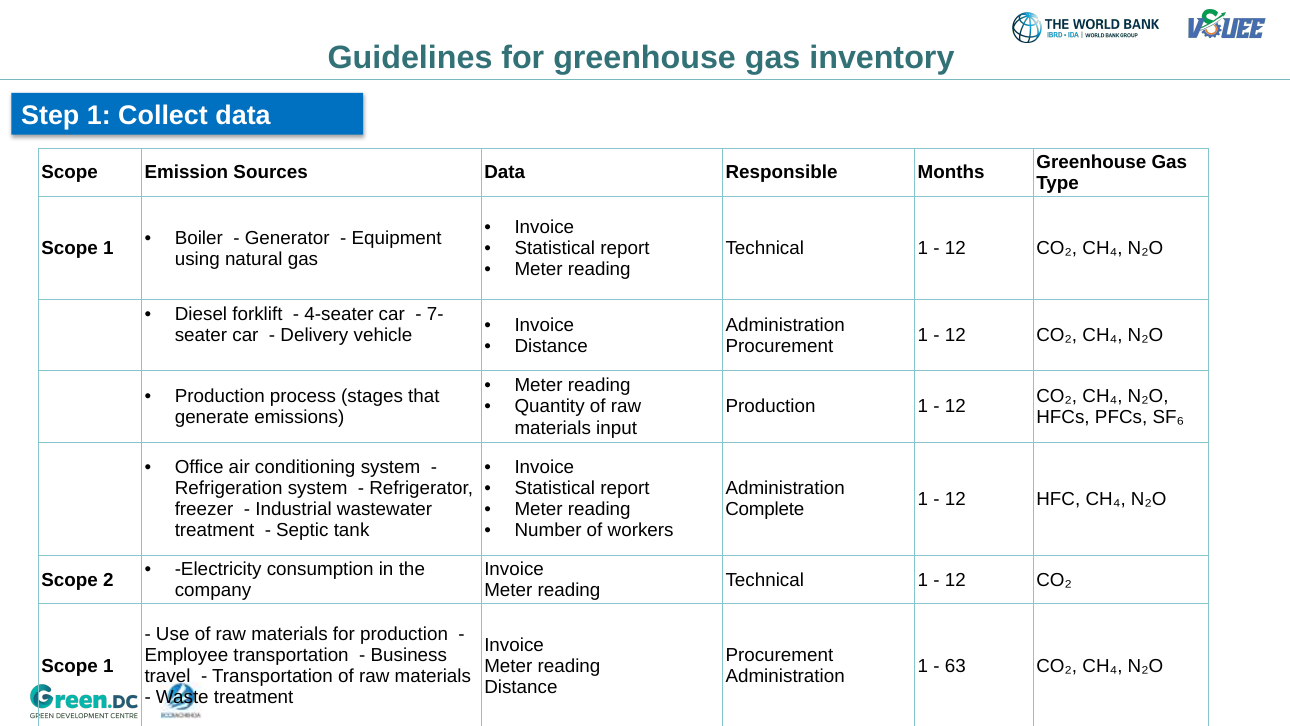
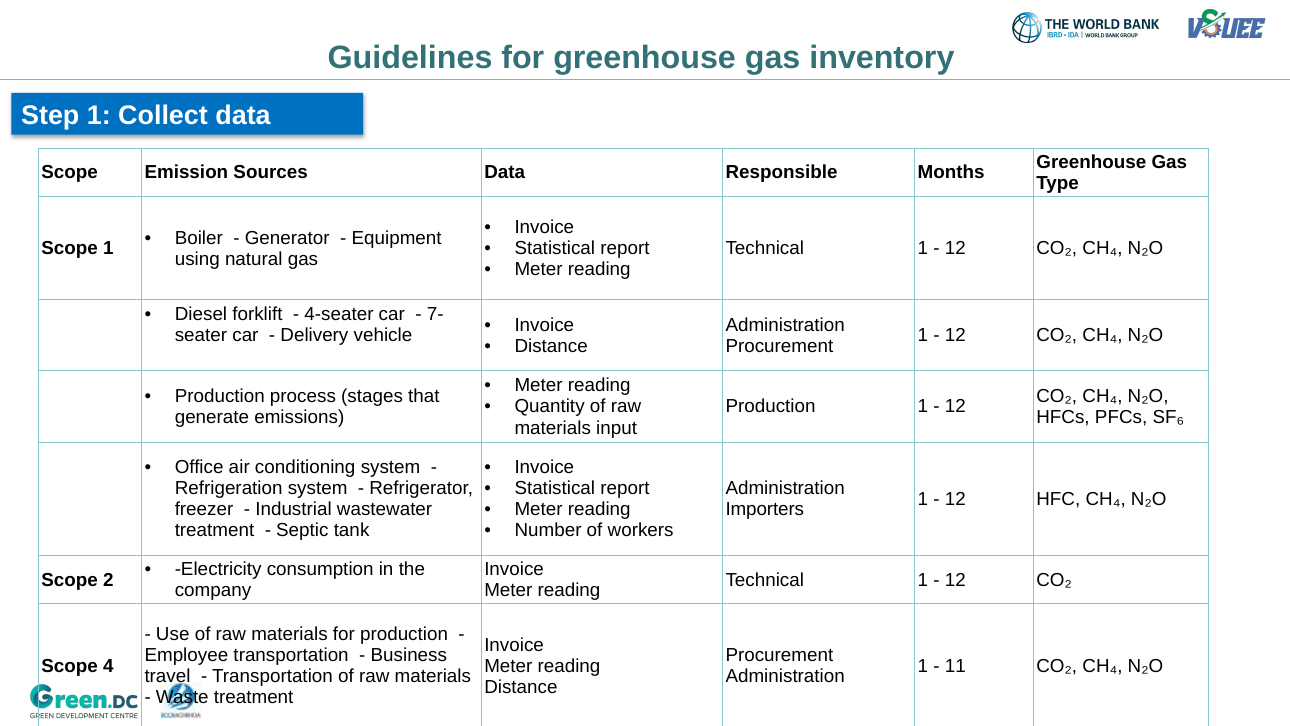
Complete: Complete -> Importers (765, 509)
1: 1 -> 4 (108, 666)
63: 63 -> 11 (955, 666)
